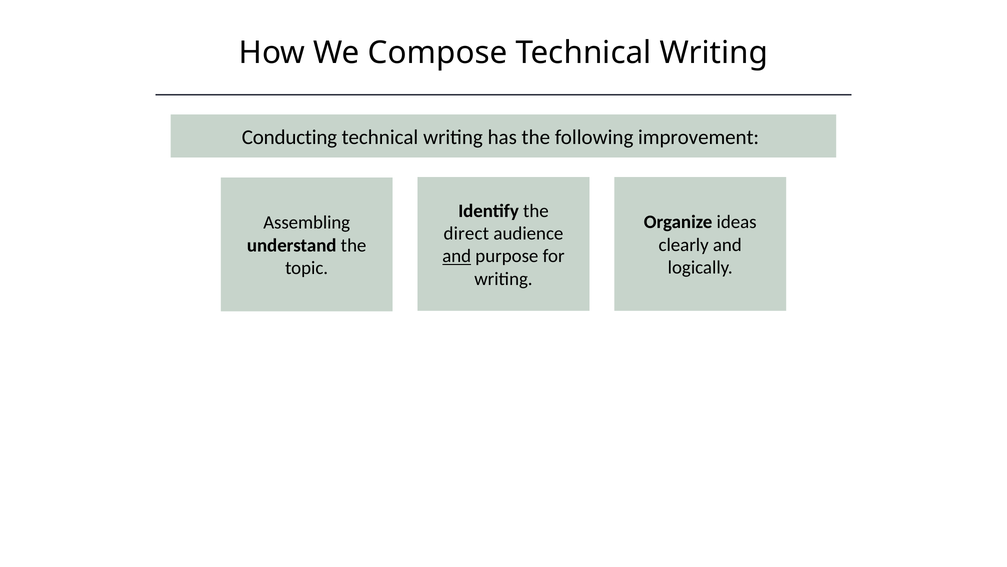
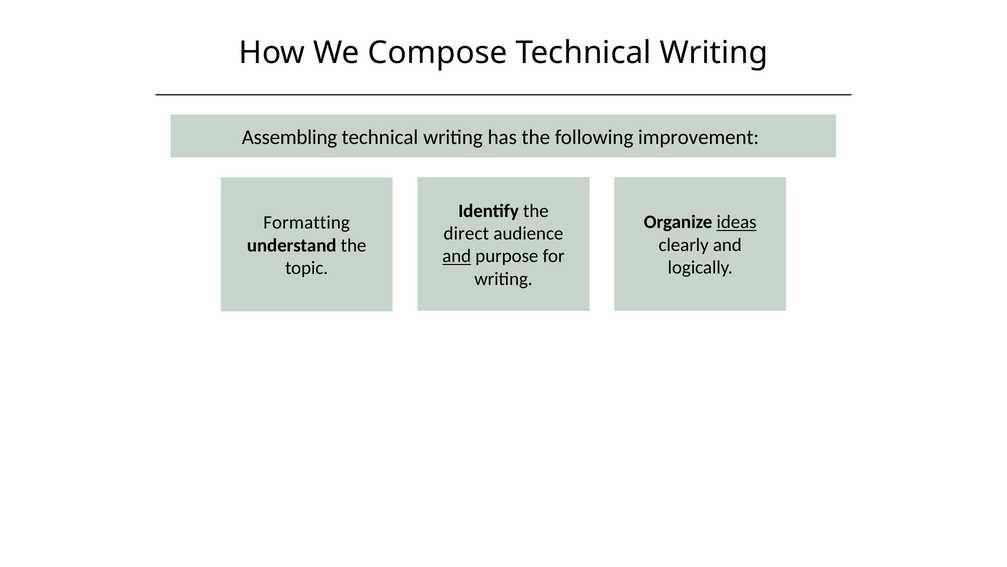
Conducting: Conducting -> Assembling (289, 137)
ideas underline: none -> present (737, 222)
Assembling: Assembling -> Formatting (307, 222)
